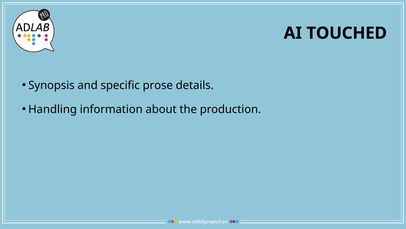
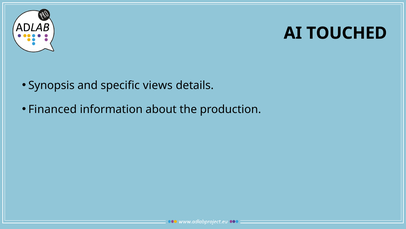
prose: prose -> views (158, 85)
Handling: Handling -> Financed (53, 109)
